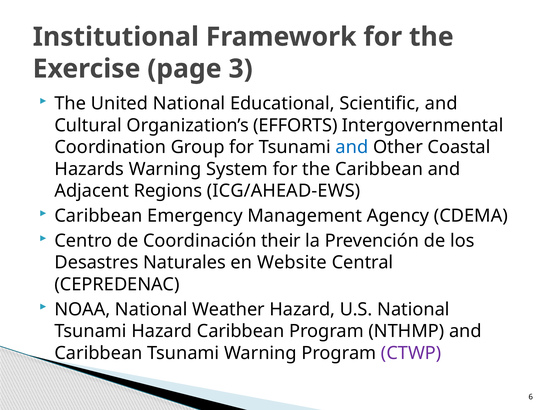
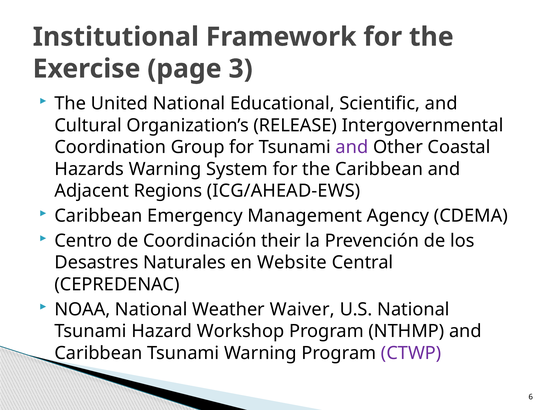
EFFORTS: EFFORTS -> RELEASE (295, 125)
and colour: blue -> purple (352, 147)
Weather Hazard: Hazard -> Waiver (302, 309)
Hazard Caribbean: Caribbean -> Workshop (241, 331)
